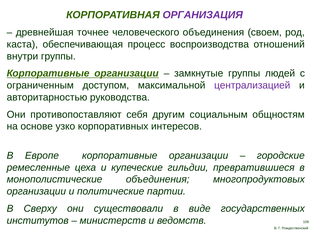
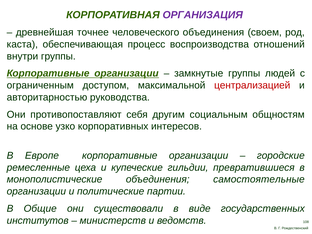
централизацией colour: purple -> red (252, 85)
многопродуктовых: многопродуктовых -> самостоятельные (259, 179)
Сверху: Сверху -> Общие (40, 209)
